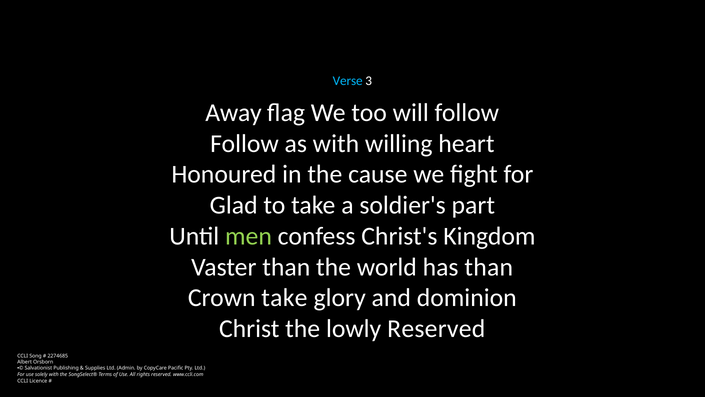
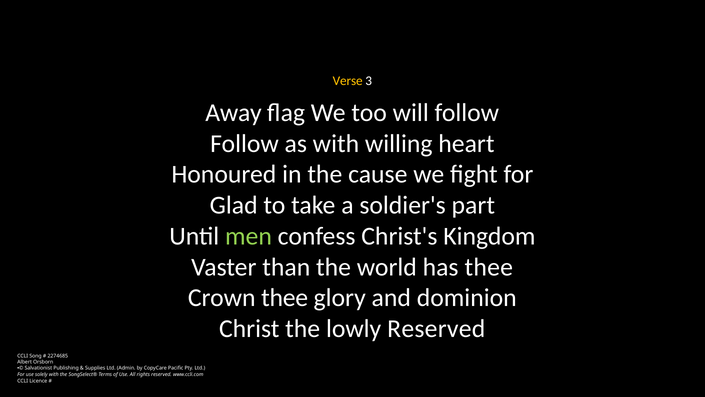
Verse colour: light blue -> yellow (348, 81)
has than: than -> thee (489, 267)
Crown take: take -> thee (285, 298)
